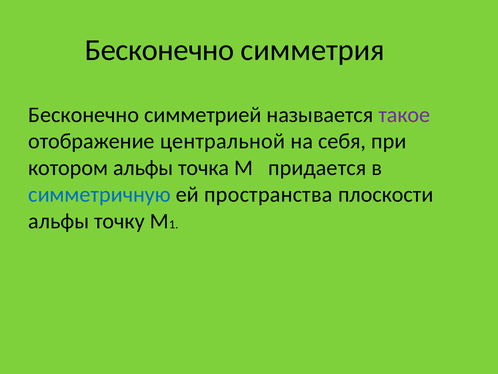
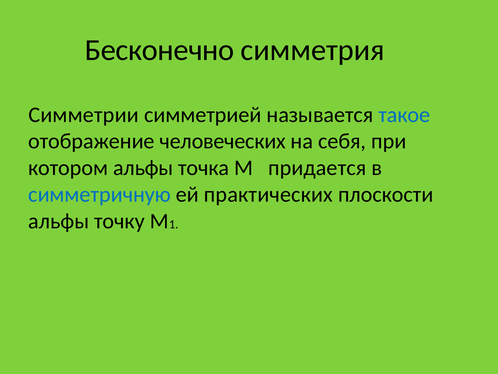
Бесконечно: Бесконечно -> Симметрии (84, 115)
такое colour: purple -> blue (404, 115)
центральной: центральной -> человеческих (223, 141)
пространства: пространства -> практических (268, 194)
